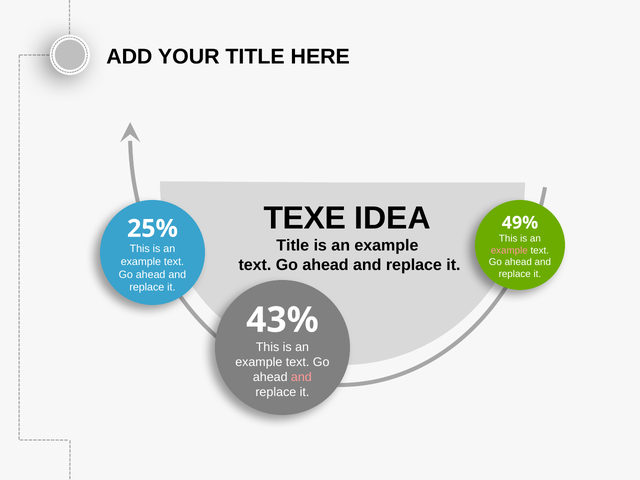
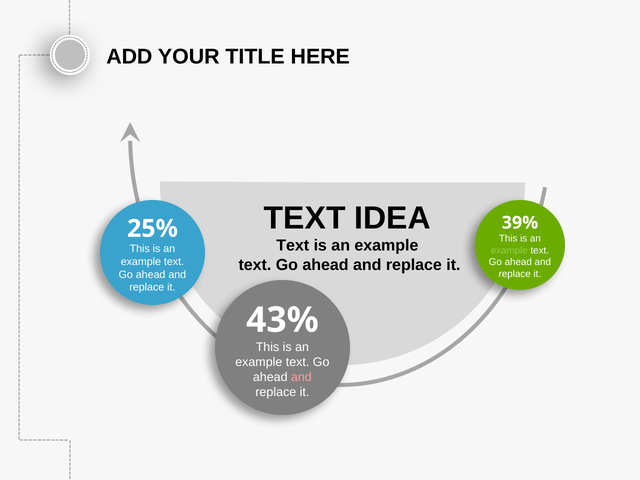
TEXE: TEXE -> TEXT (305, 218)
49%: 49% -> 39% (520, 223)
Title: Title -> Text (293, 246)
example colour: pink -> light green (509, 250)
